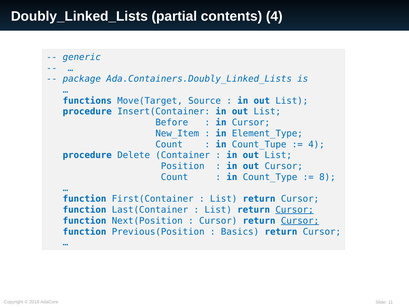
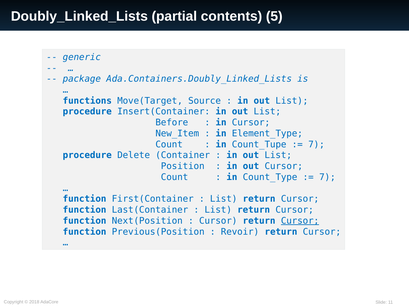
contents 4: 4 -> 5 (274, 16)
4: 4 -> 7 (316, 144)
8: 8 -> 7 (327, 177)
Cursor underline: present -> none (295, 210)
Basics: Basics -> Revoir (240, 231)
